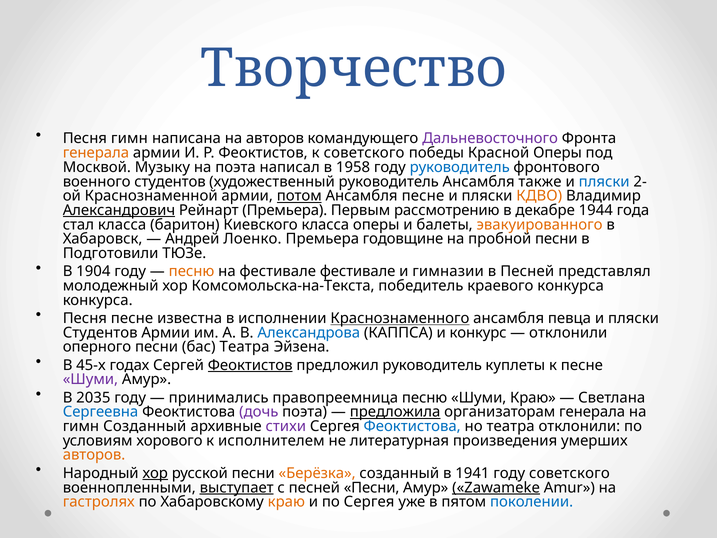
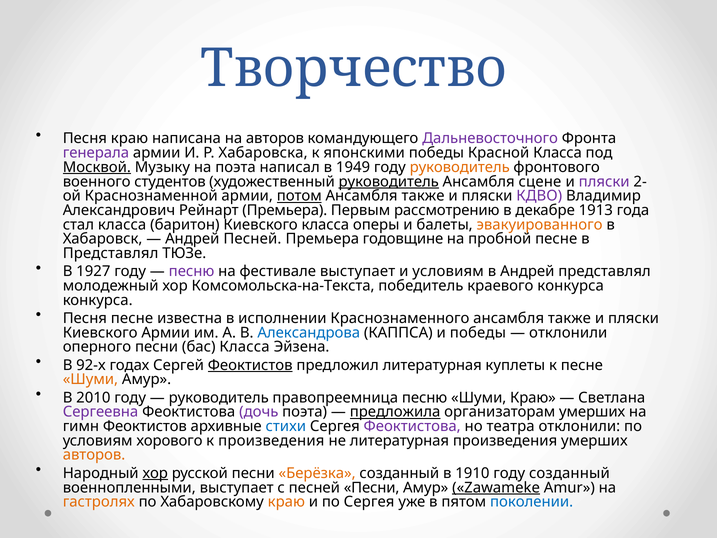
Песня гимн: гимн -> краю (130, 138)
генерала colour: orange -> purple (96, 153)
Р Феоктистов: Феоктистов -> Хабаровска (263, 153)
к советского: советского -> японскими (364, 153)
Красной Оперы: Оперы -> Класса (558, 153)
Москвой underline: none -> present (97, 167)
1958: 1958 -> 1949 (353, 167)
руководитель colour: blue -> orange (460, 167)
руководитель underline: none -> present (389, 181)
также: также -> сцене (540, 181)
пляски colour: blue -> purple (604, 181)
песне: песне -> также (423, 196)
КДВО colour: orange -> purple (539, 196)
Александрович underline: present -> none (119, 210)
1944: 1944 -> 1913 (596, 210)
Андрей Лоенко: Лоенко -> Песней (252, 239)
пробной песни: песни -> песне (556, 239)
Подготовили: Подготовили -> Представлял (111, 253)
1904: 1904 -> 1927 (93, 271)
песню colour: orange -> purple (192, 271)
фестивале фестивале: фестивале -> выступает (358, 271)
и гимназии: гимназии -> условиям (448, 271)
в Песней: Песней -> Андрей (527, 271)
Краснознаменного underline: present -> none (400, 318)
певца: певца -> также (569, 318)
Студентов: Студентов -> Киевского (100, 333)
и конкурс: конкурс -> победы (478, 333)
бас Театра: Театра -> Класса (245, 347)
45-х: 45-х -> 92-х (91, 365)
предложил руководитель: руководитель -> литературная (432, 365)
Шуми colour: purple -> orange (90, 379)
2035: 2035 -> 2010 (93, 397)
принимались: принимались -> руководитель (219, 397)
Сергеевна colour: blue -> purple (101, 412)
организаторам генерала: генерала -> умерших (592, 412)
гимн Созданный: Созданный -> Феоктистов (145, 426)
стихи colour: purple -> blue (286, 426)
Феоктистова colour: blue -> purple (412, 426)
к исполнителем: исполнителем -> произведения (271, 441)
1941: 1941 -> 1910 (472, 473)
году советского: советского -> созданный (569, 473)
выступает underline: present -> none (237, 487)
